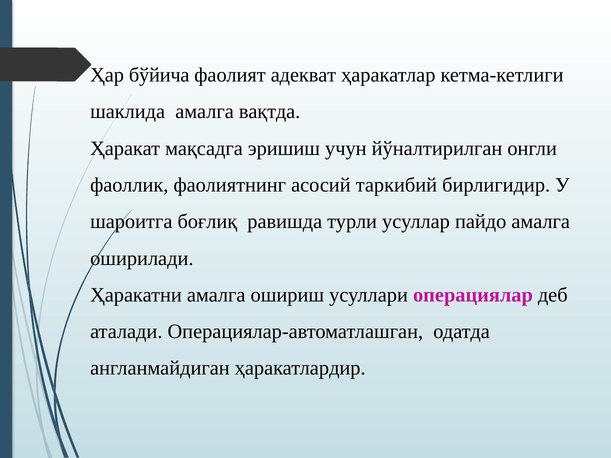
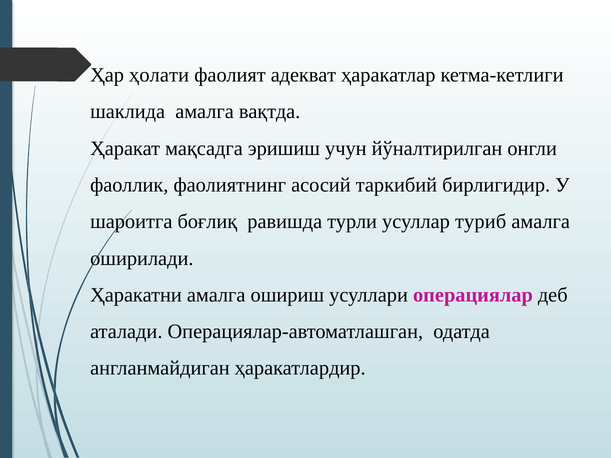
бўйича: бўйича -> ҳолати (159, 75)
пайдо: пайдо -> туриб (481, 222)
